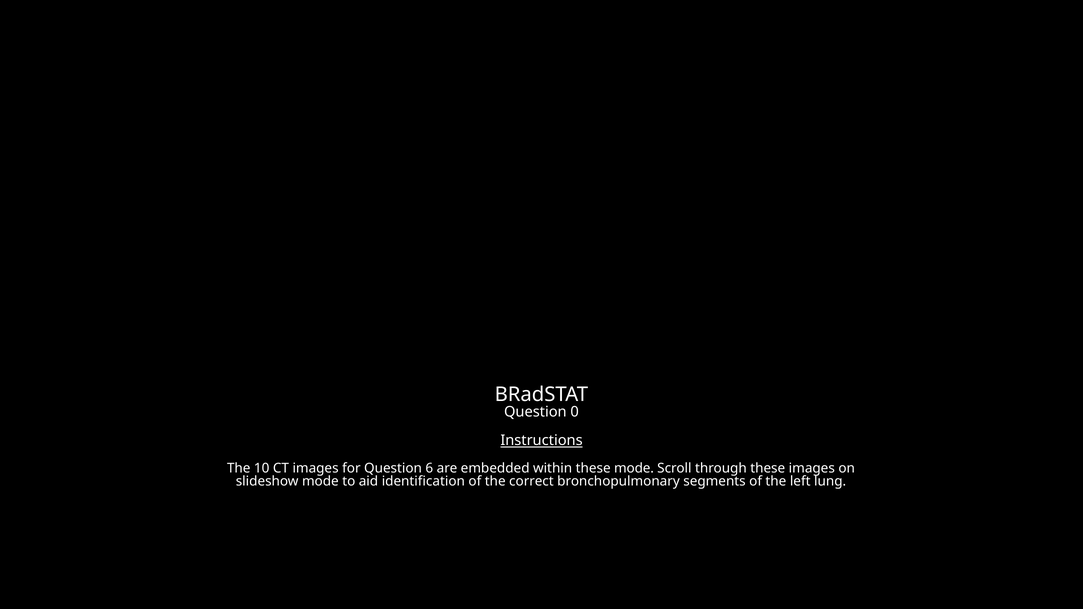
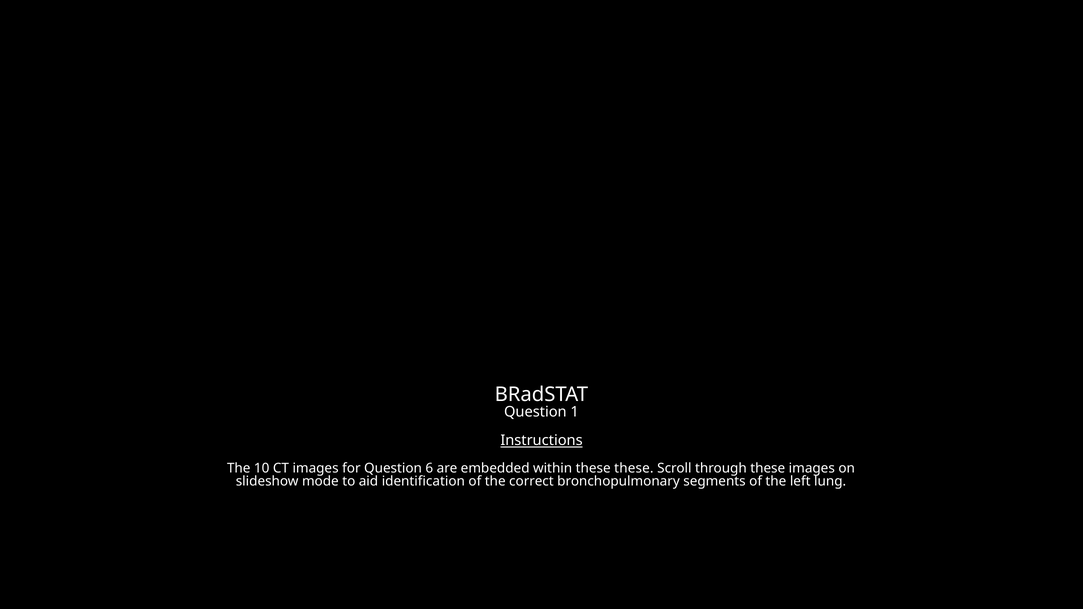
0: 0 -> 1 (575, 412)
these mode: mode -> these (634, 468)
